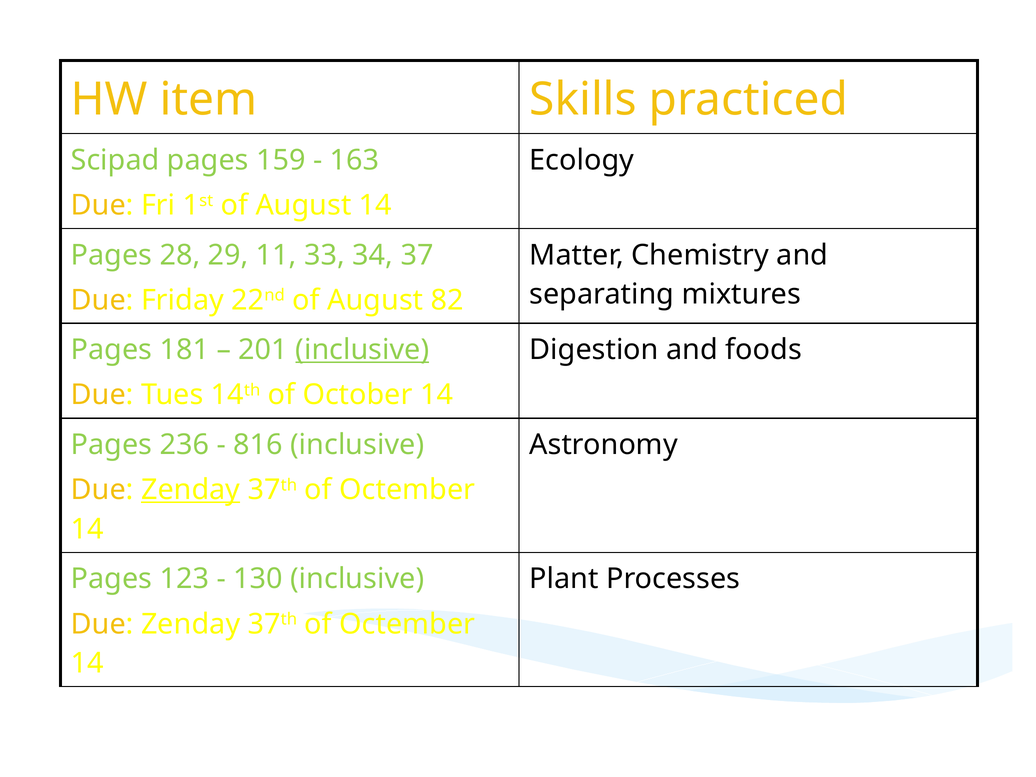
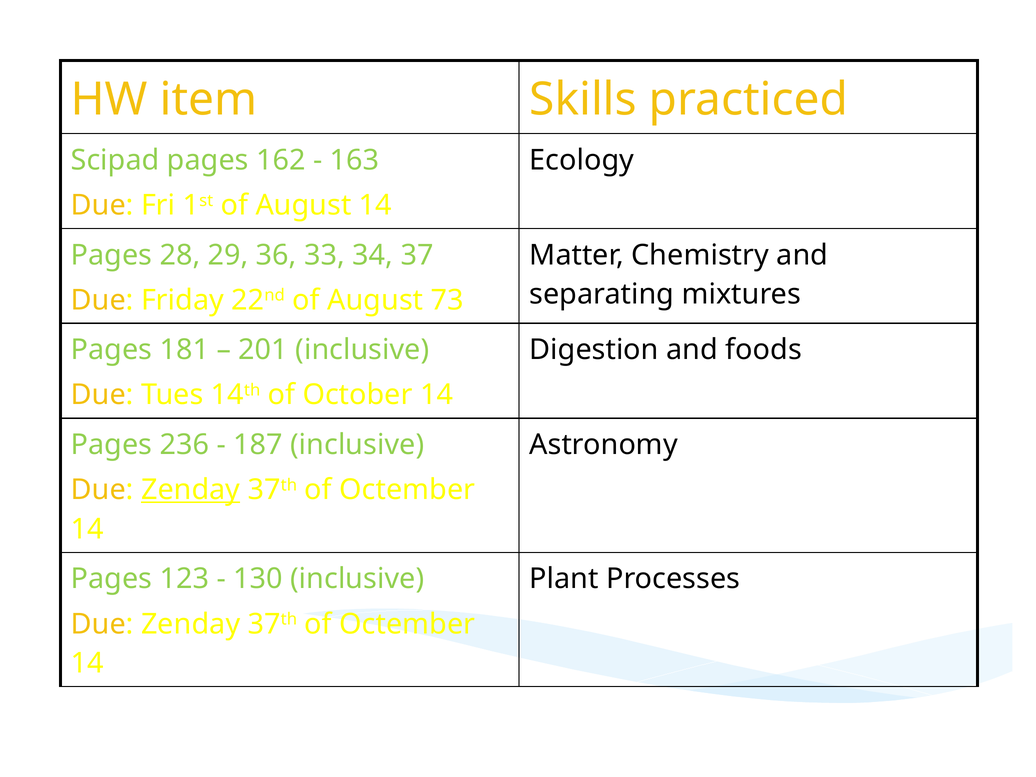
159: 159 -> 162 (281, 160)
11: 11 -> 36 (276, 255)
82: 82 -> 73 (447, 300)
inclusive underline: present -> none (362, 350)
816: 816 -> 187 (258, 445)
